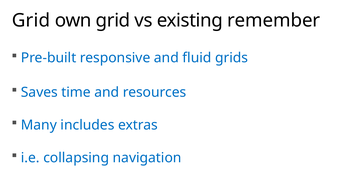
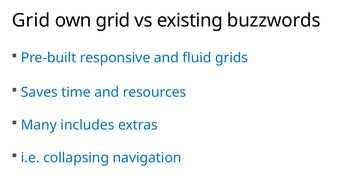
remember: remember -> buzzwords (274, 21)
